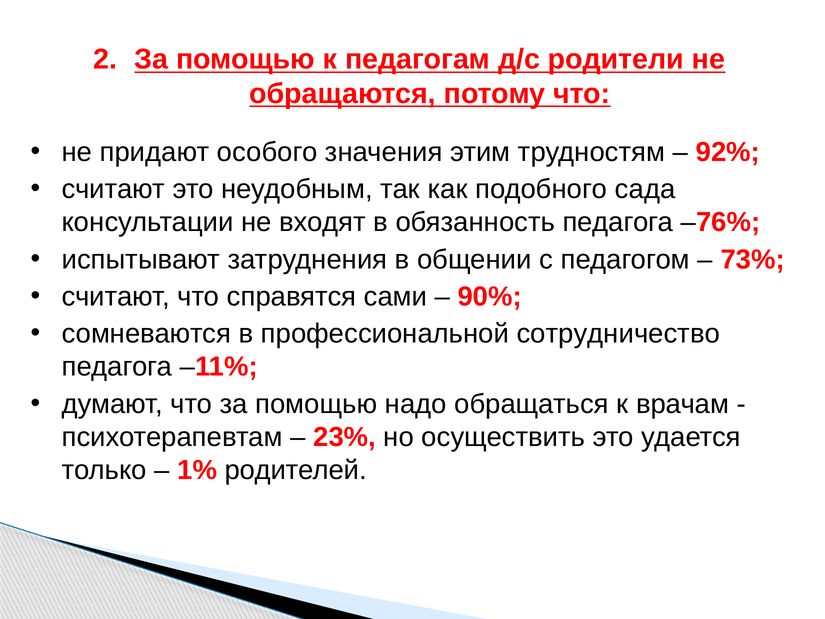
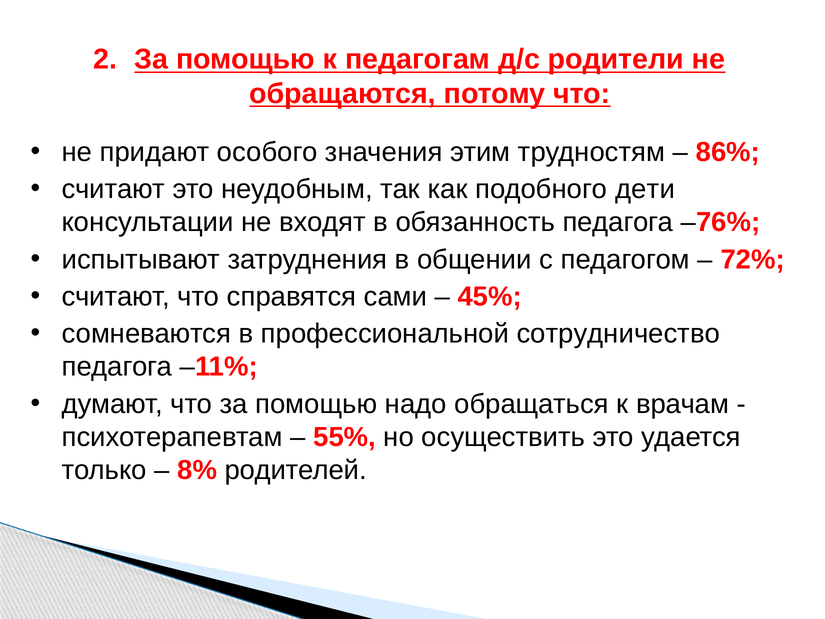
92%: 92% -> 86% (728, 152)
сада: сада -> дети (645, 189)
73%: 73% -> 72% (753, 259)
90%: 90% -> 45% (490, 297)
23%: 23% -> 55% (345, 437)
1%: 1% -> 8% (197, 470)
